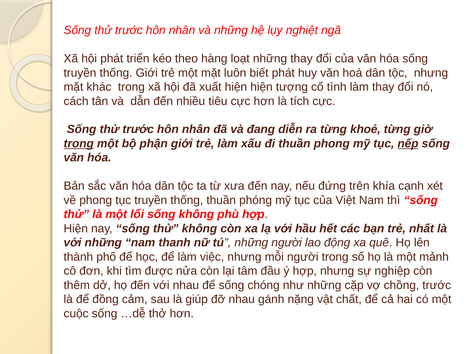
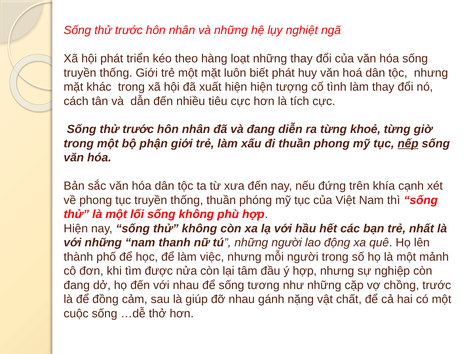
trong underline: present -> none (79, 144)
thêm: thêm -> đang (77, 285)
chóng: chóng -> tương (264, 285)
